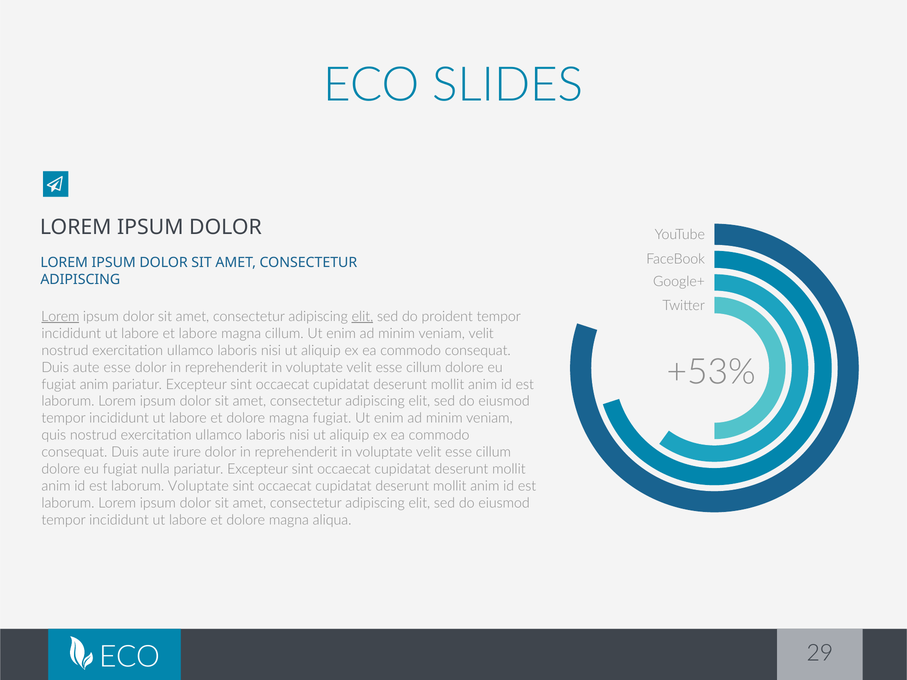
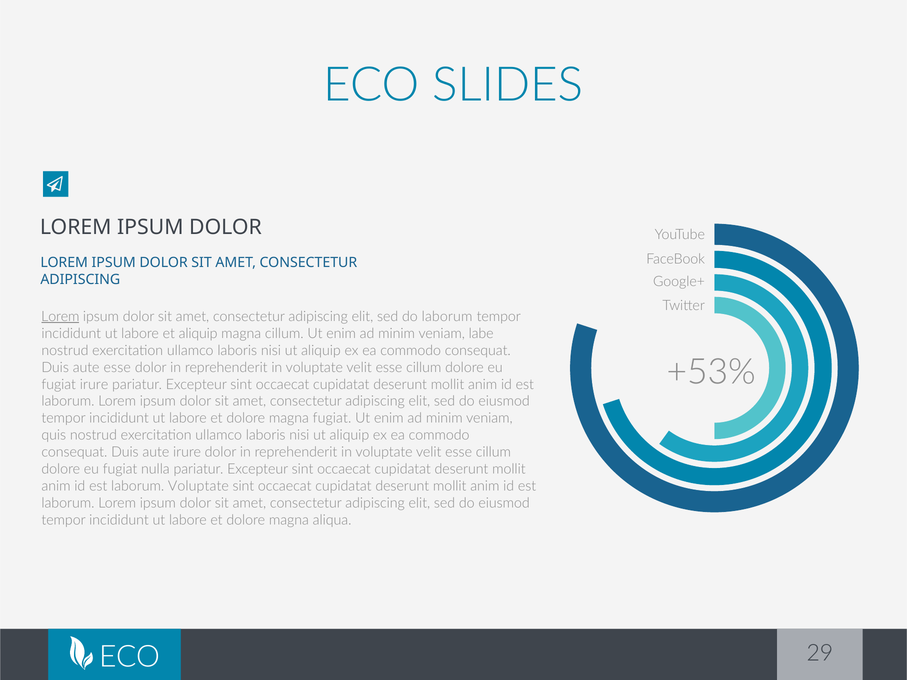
elit underline: present -> none (362, 316)
do proident: proident -> laborum (447, 316)
et labore: labore -> aliquip (198, 333)
veniam velit: velit -> labe (481, 333)
fugiat anim: anim -> irure (94, 384)
